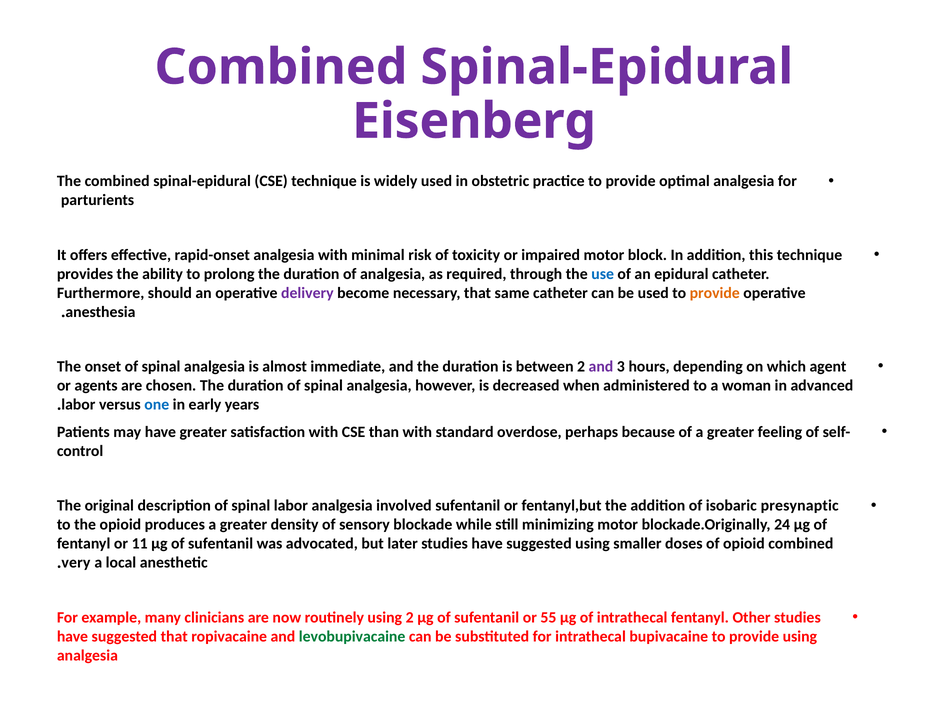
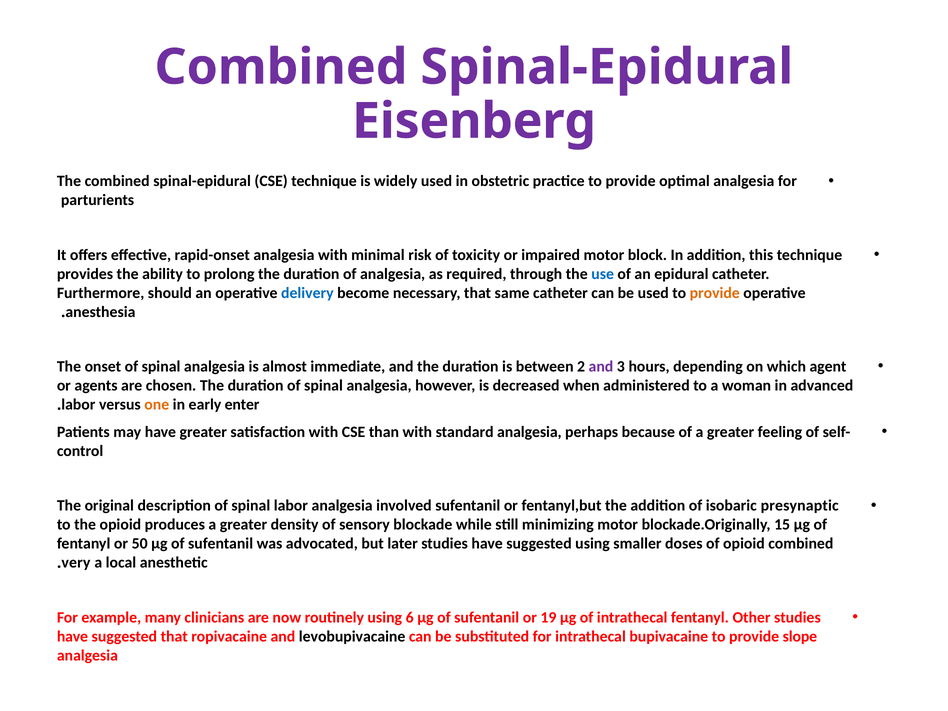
delivery colour: purple -> blue (307, 293)
one colour: blue -> orange (157, 405)
years: years -> enter (242, 405)
standard overdose: overdose -> analgesia (529, 432)
24: 24 -> 15 (782, 525)
11: 11 -> 50 (140, 544)
using 2: 2 -> 6 (410, 617)
55: 55 -> 19 (548, 617)
levobupivacaine colour: green -> black (352, 636)
provide using: using -> slope (800, 636)
